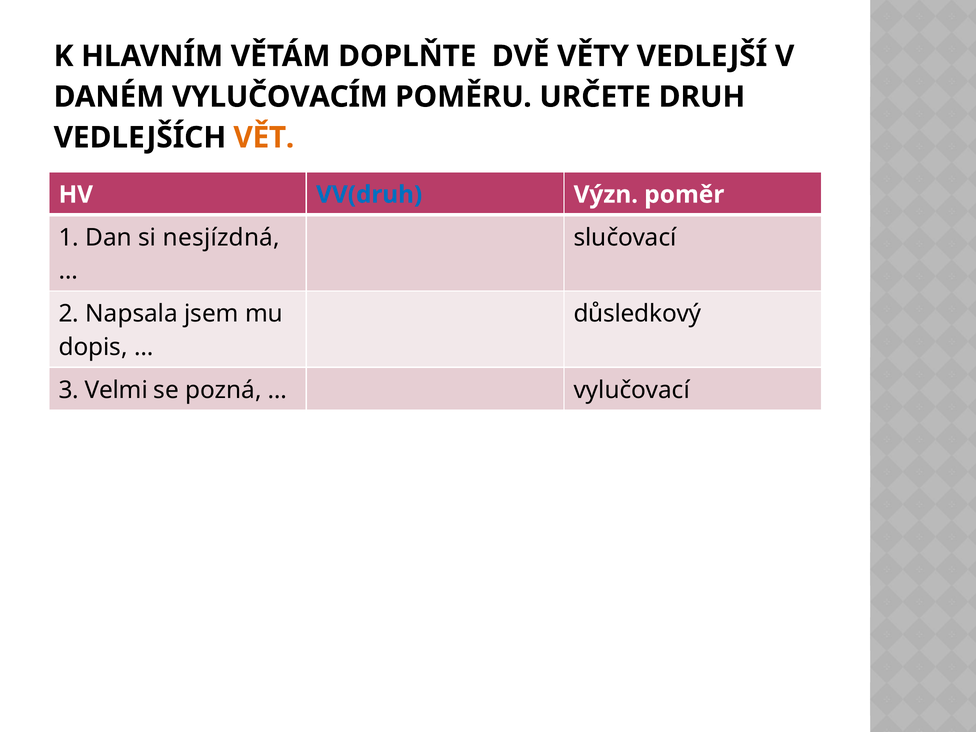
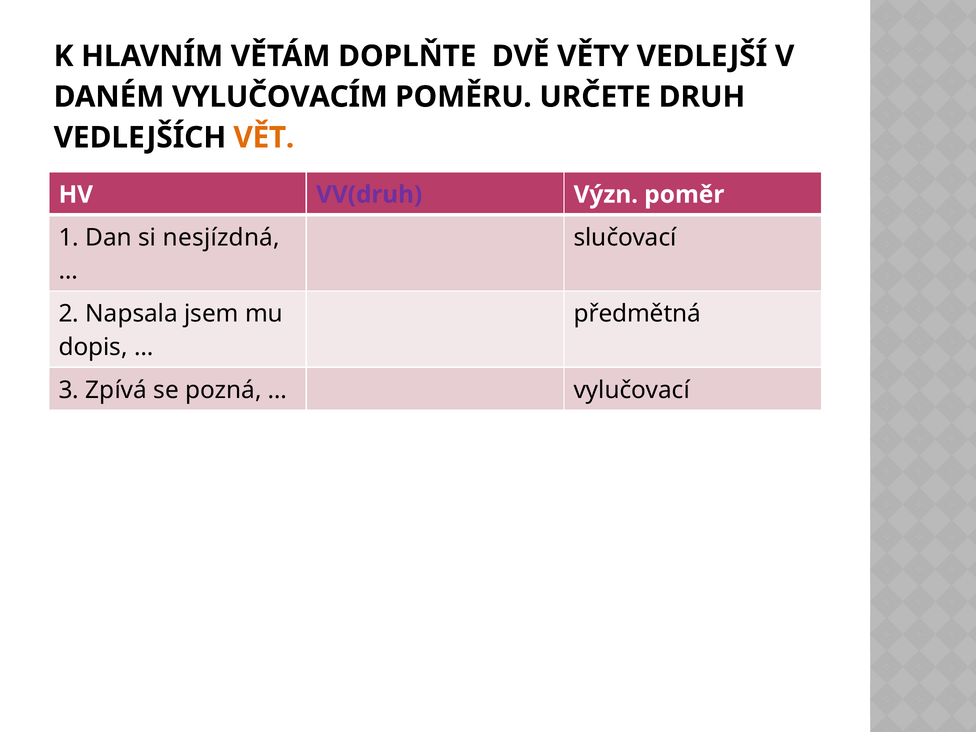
VV(druh colour: blue -> purple (369, 195)
důsledkový: důsledkový -> předmětná (637, 314)
Velmi: Velmi -> Zpívá (116, 390)
